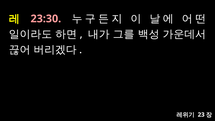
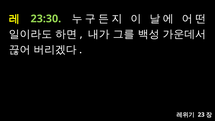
23:30 colour: pink -> light green (46, 19)
